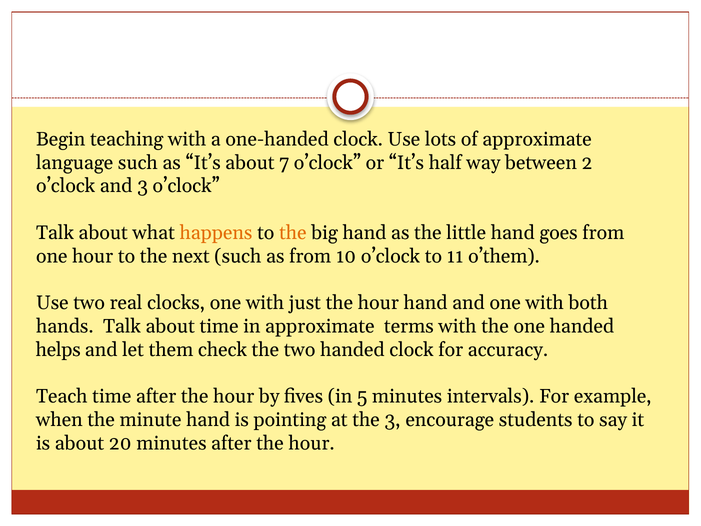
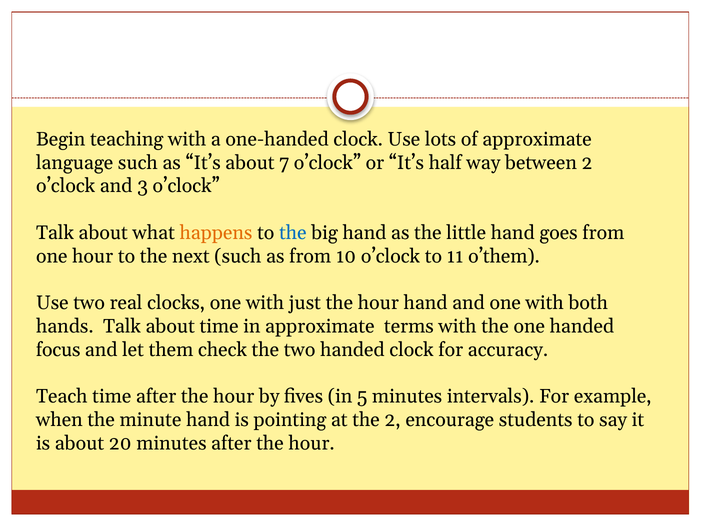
the colour: orange -> blue (293, 233)
helps: helps -> focus (58, 350)
the 3: 3 -> 2 (393, 420)
